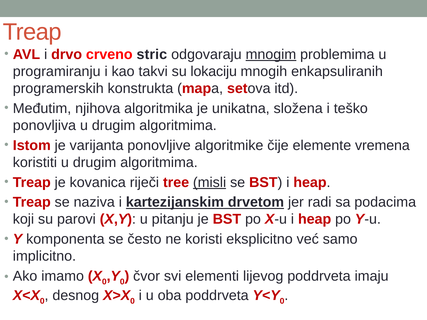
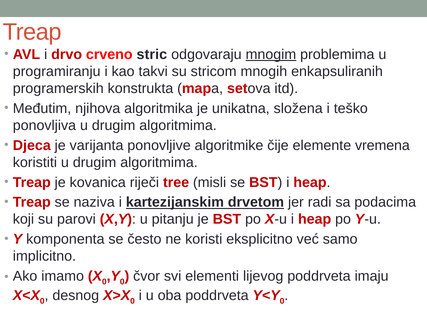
lokaciju: lokaciju -> stricom (214, 71)
Istom: Istom -> Djeca (32, 145)
misli underline: present -> none (210, 182)
